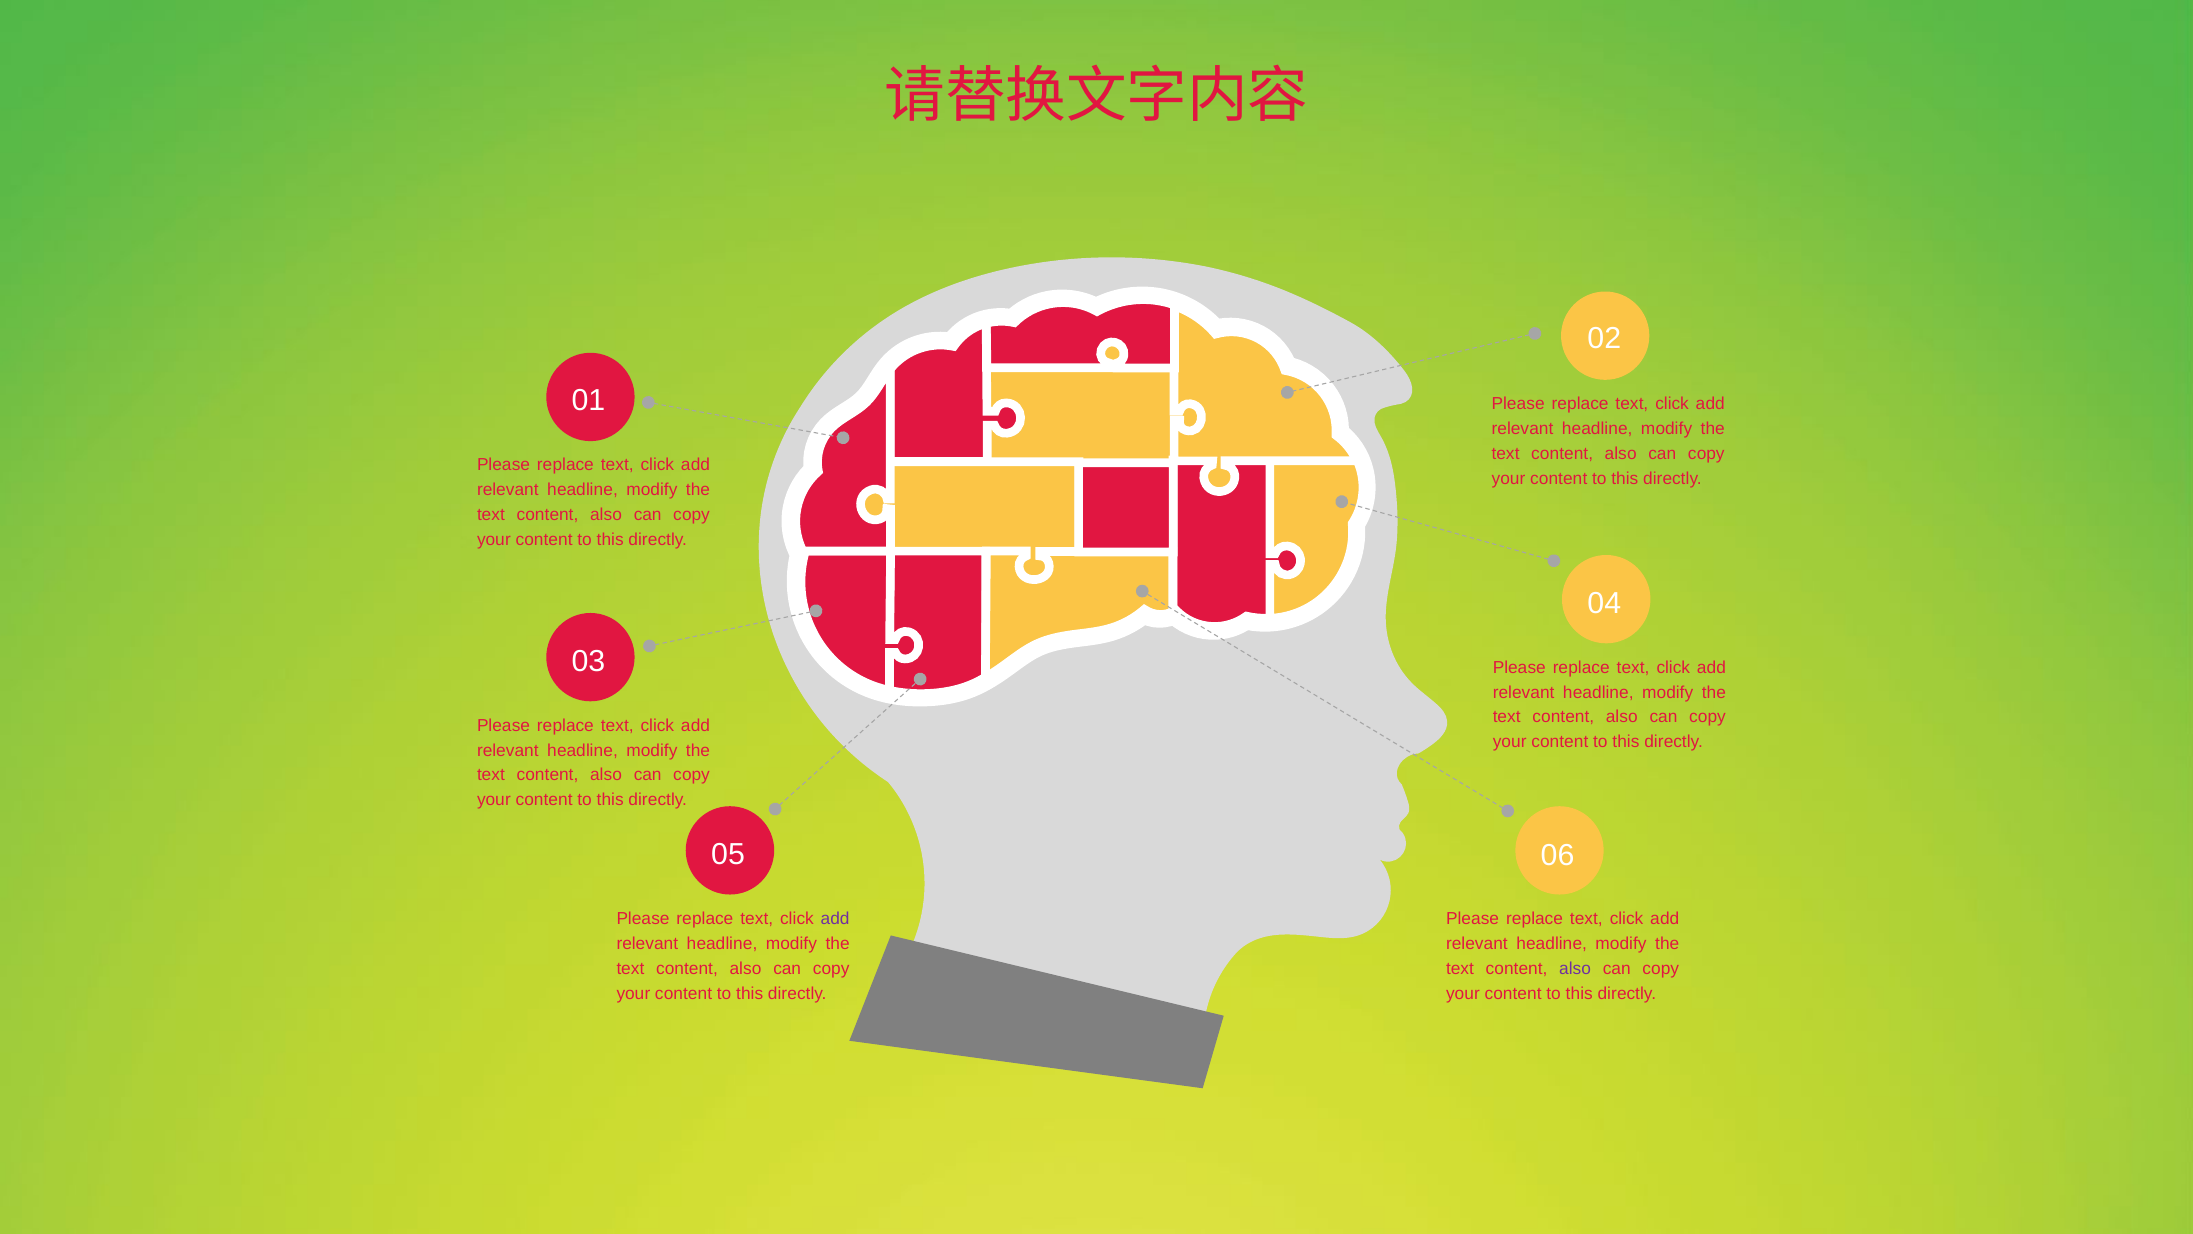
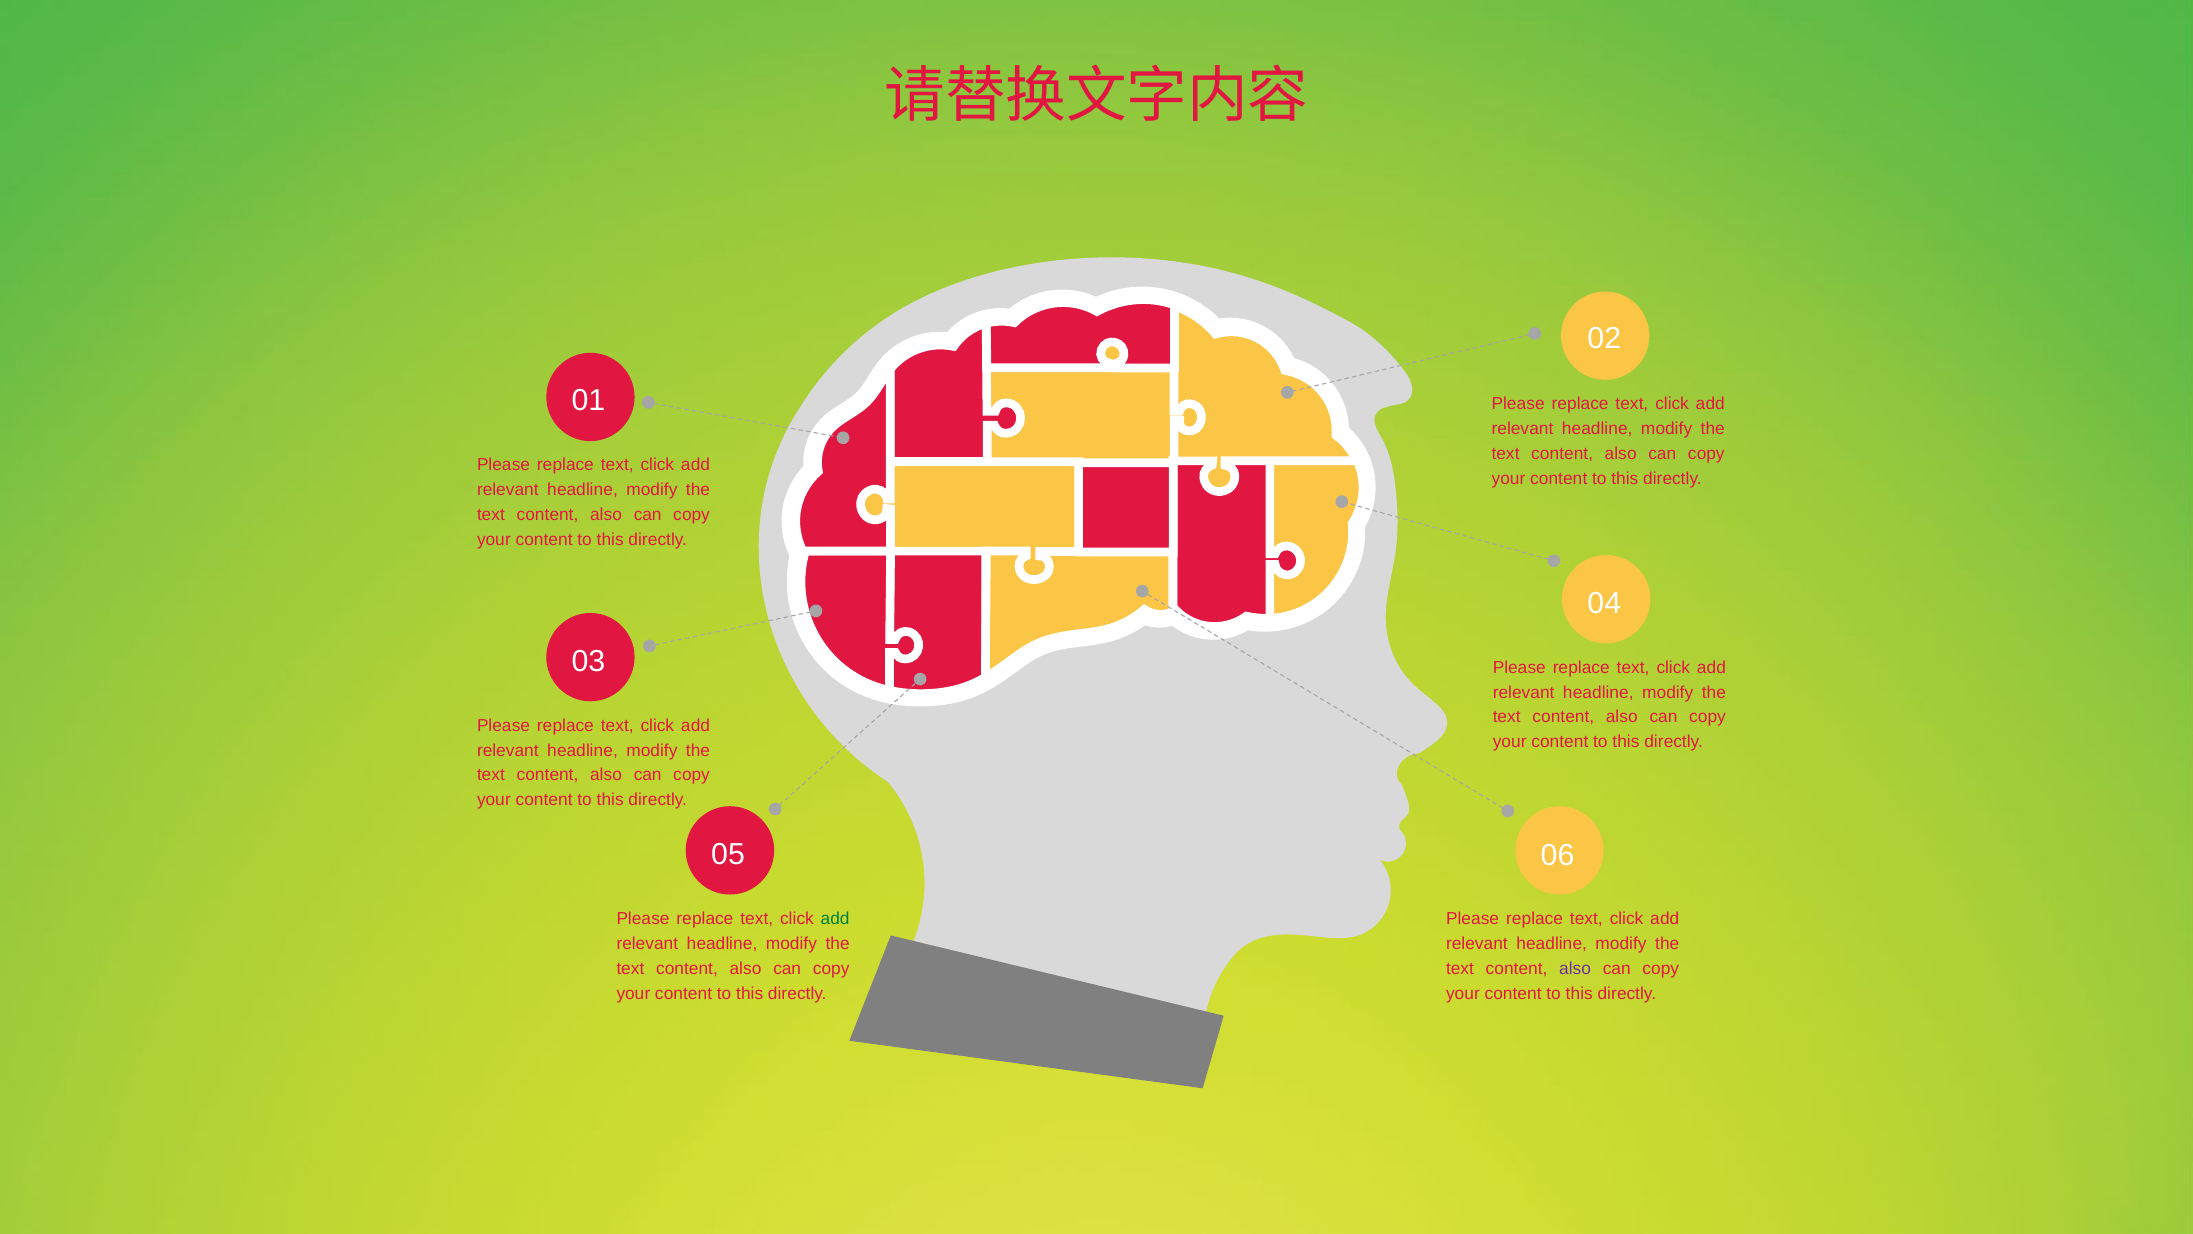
add colour: purple -> green (835, 918)
